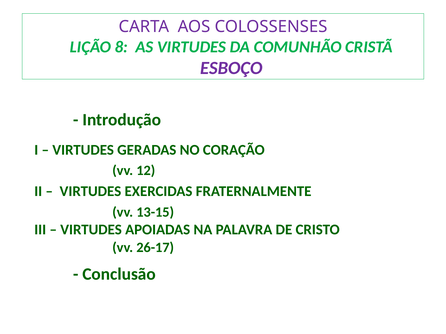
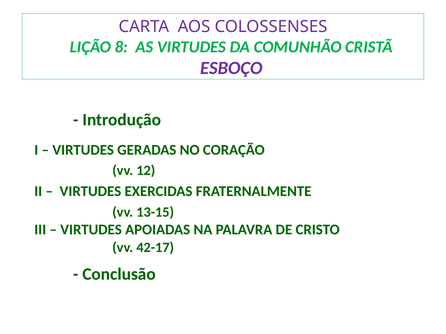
26-17: 26-17 -> 42-17 (155, 248)
